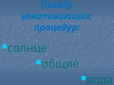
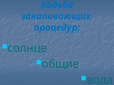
Погоду: Погоду -> Ходьба (57, 5)
